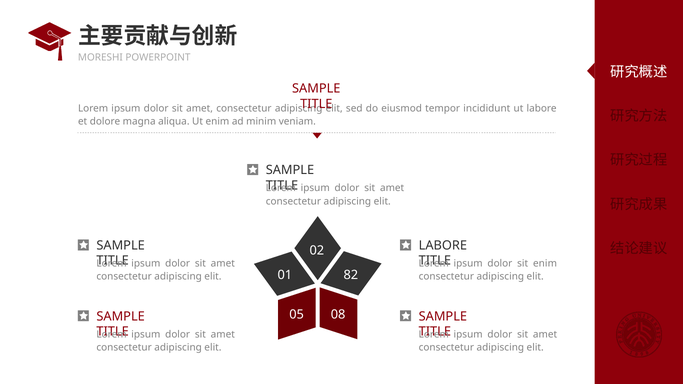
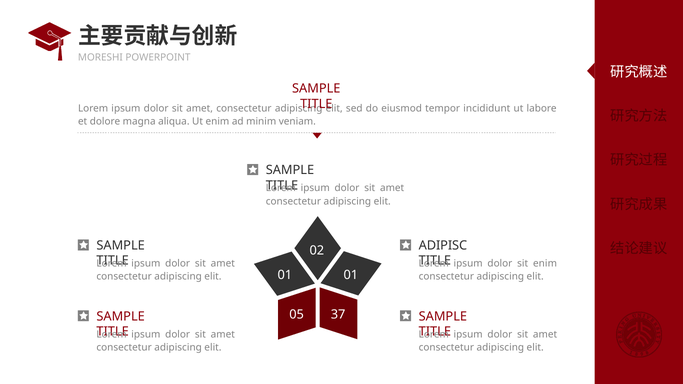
LABORE: LABORE -> ADIPISC (443, 246)
01 82: 82 -> 01 (351, 275)
08: 08 -> 37 (338, 315)
